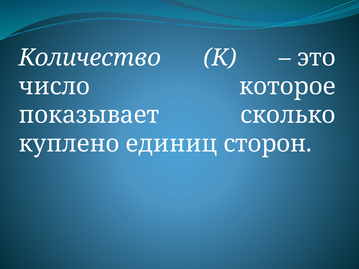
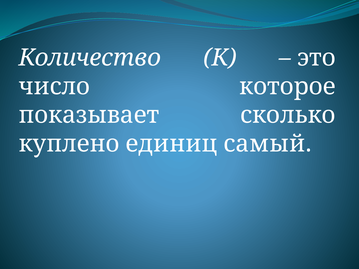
сторон: сторон -> самый (268, 144)
